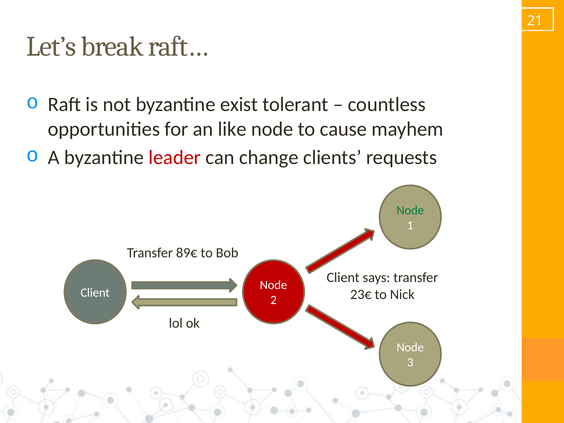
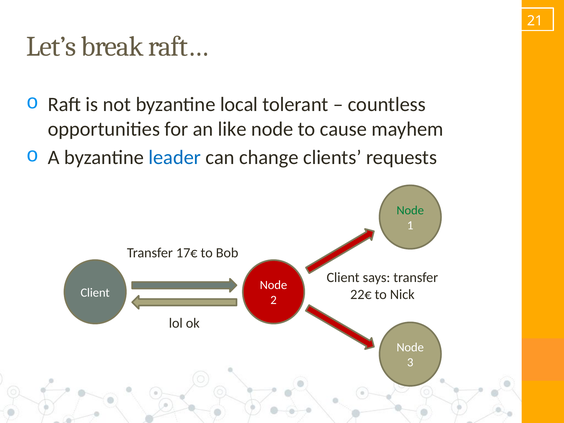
exist: exist -> local (239, 105)
leader colour: red -> blue (175, 158)
89€: 89€ -> 17€ (187, 253)
23€: 23€ -> 22€ (361, 294)
